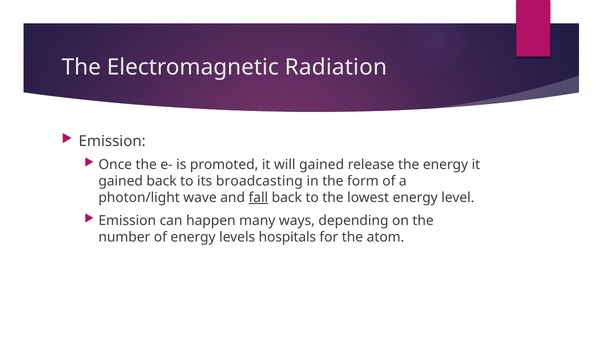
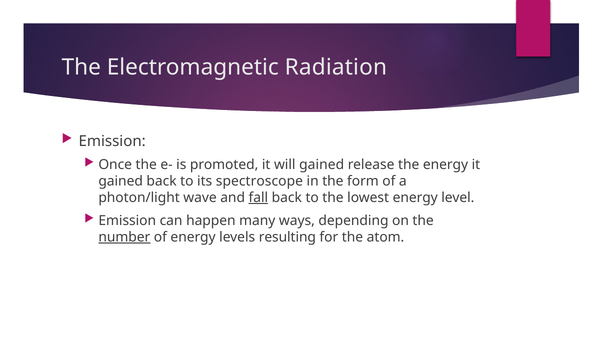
broadcasting: broadcasting -> spectroscope (259, 181)
number underline: none -> present (124, 237)
hospitals: hospitals -> resulting (287, 237)
